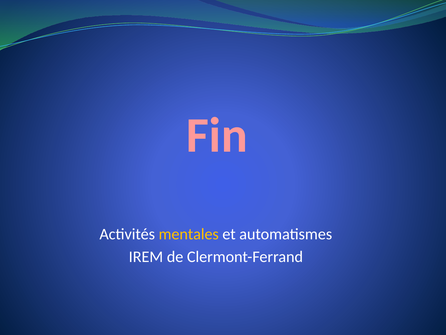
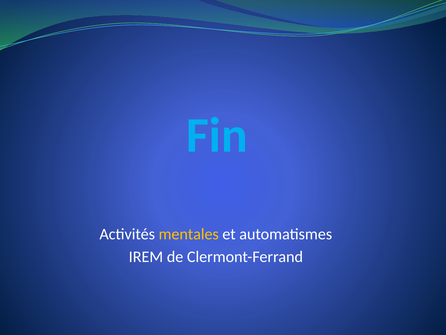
Fin colour: pink -> light blue (217, 135)
